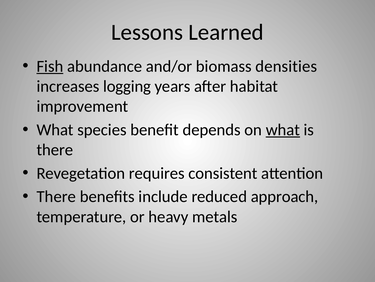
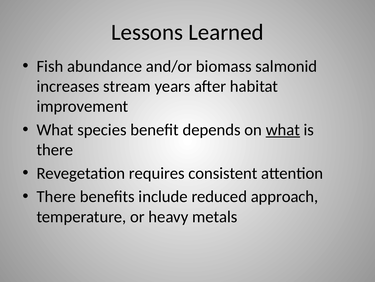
Fish underline: present -> none (50, 66)
densities: densities -> salmonid (286, 66)
logging: logging -> stream (127, 86)
